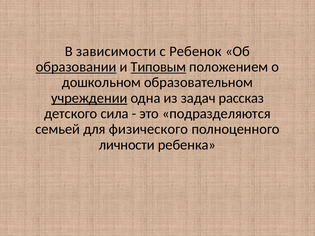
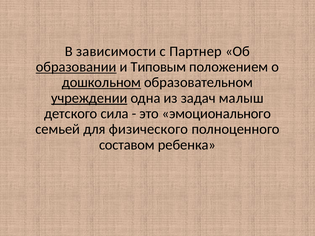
Ребенок: Ребенок -> Партнер (196, 51)
Типовым underline: present -> none (158, 67)
дошкольном underline: none -> present (101, 83)
рассказ: рассказ -> малыш (241, 98)
подразделяются: подразделяются -> эмоционального (216, 114)
личности: личности -> составом (127, 145)
